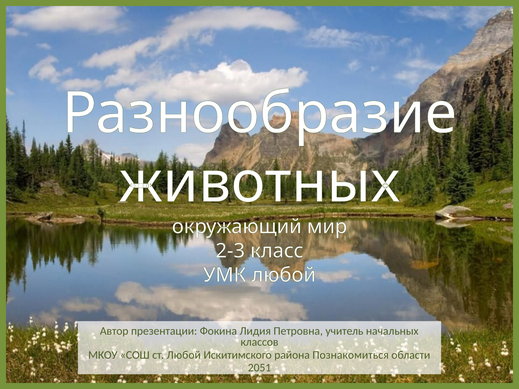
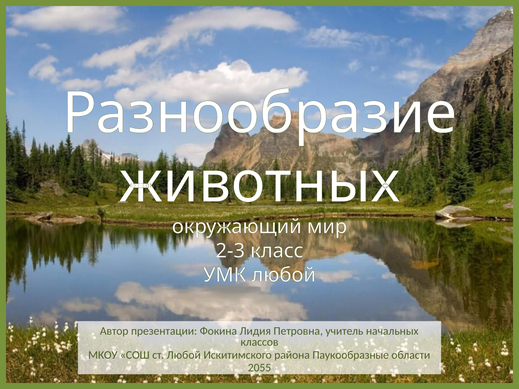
Познакомиться: Познакомиться -> Паукообразные (351, 355)
2051: 2051 -> 2055 (259, 368)
